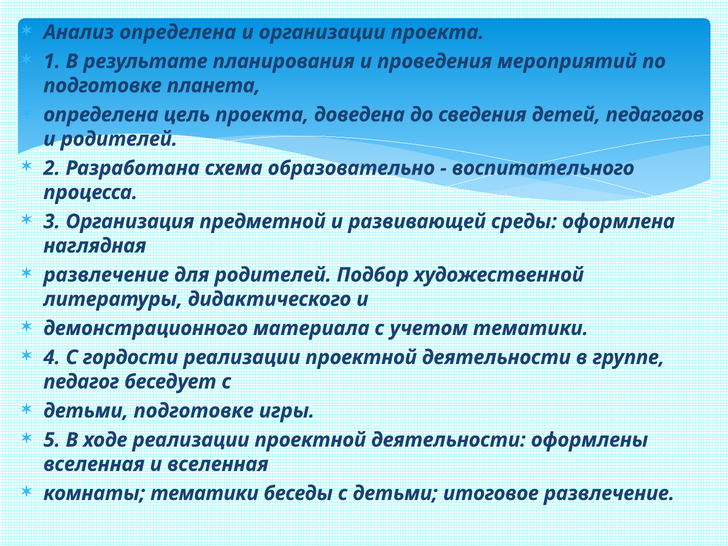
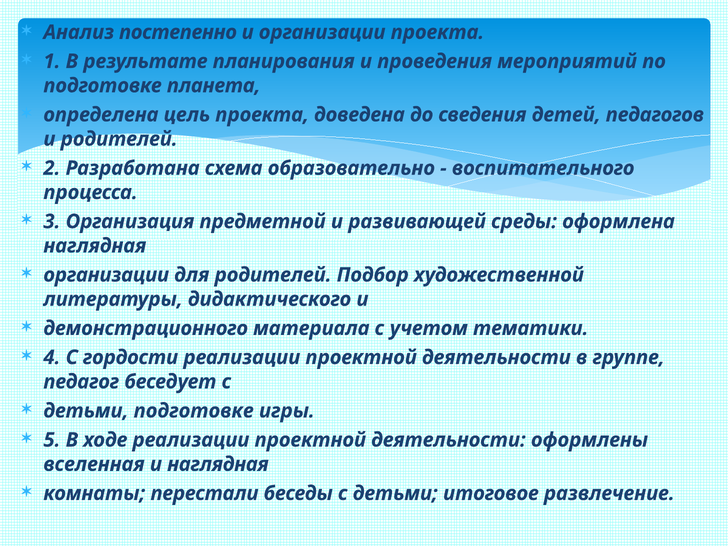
Анализ определена: определена -> постепенно (178, 32)
развлечение: развлечение -> организации (106, 275)
и вселенная: вселенная -> наглядная (218, 464)
комнаты тематики: тематики -> перестали (205, 493)
